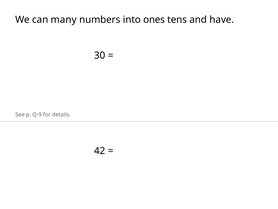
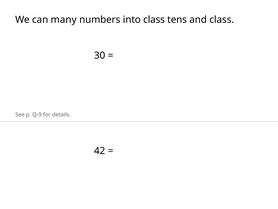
into ones: ones -> class (154, 20)
and have: have -> class (222, 20)
